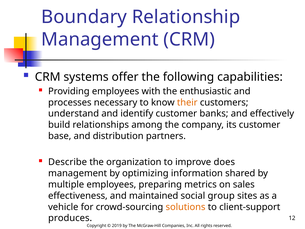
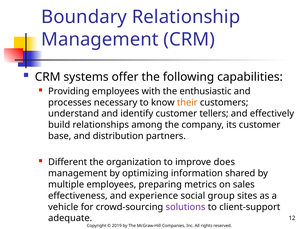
banks: banks -> tellers (214, 114)
Describe: Describe -> Different (68, 162)
maintained: maintained -> experience (154, 196)
solutions colour: orange -> purple (186, 207)
produces: produces -> adequate (70, 218)
